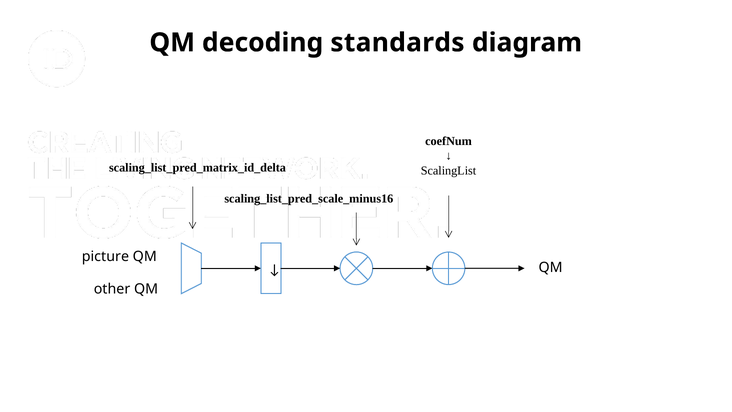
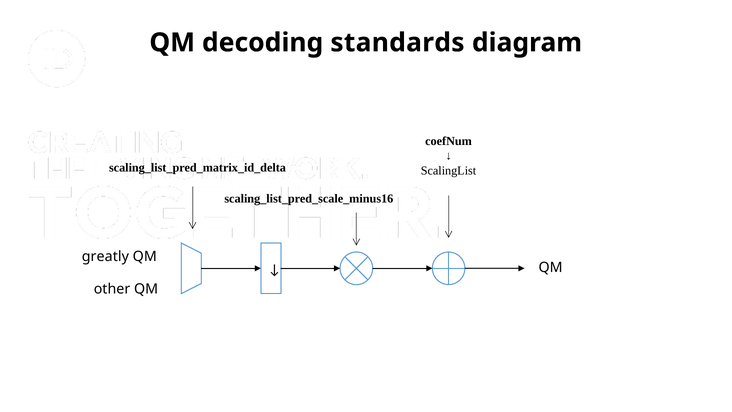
picture: picture -> greatly (105, 256)
